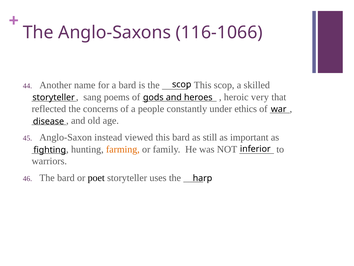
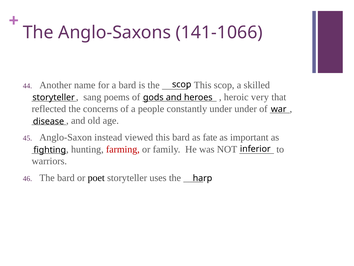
116-1066: 116-1066 -> 141-1066 (219, 32)
under ethics: ethics -> under (246, 109)
still: still -> fate (210, 137)
farming colour: orange -> red (123, 149)
